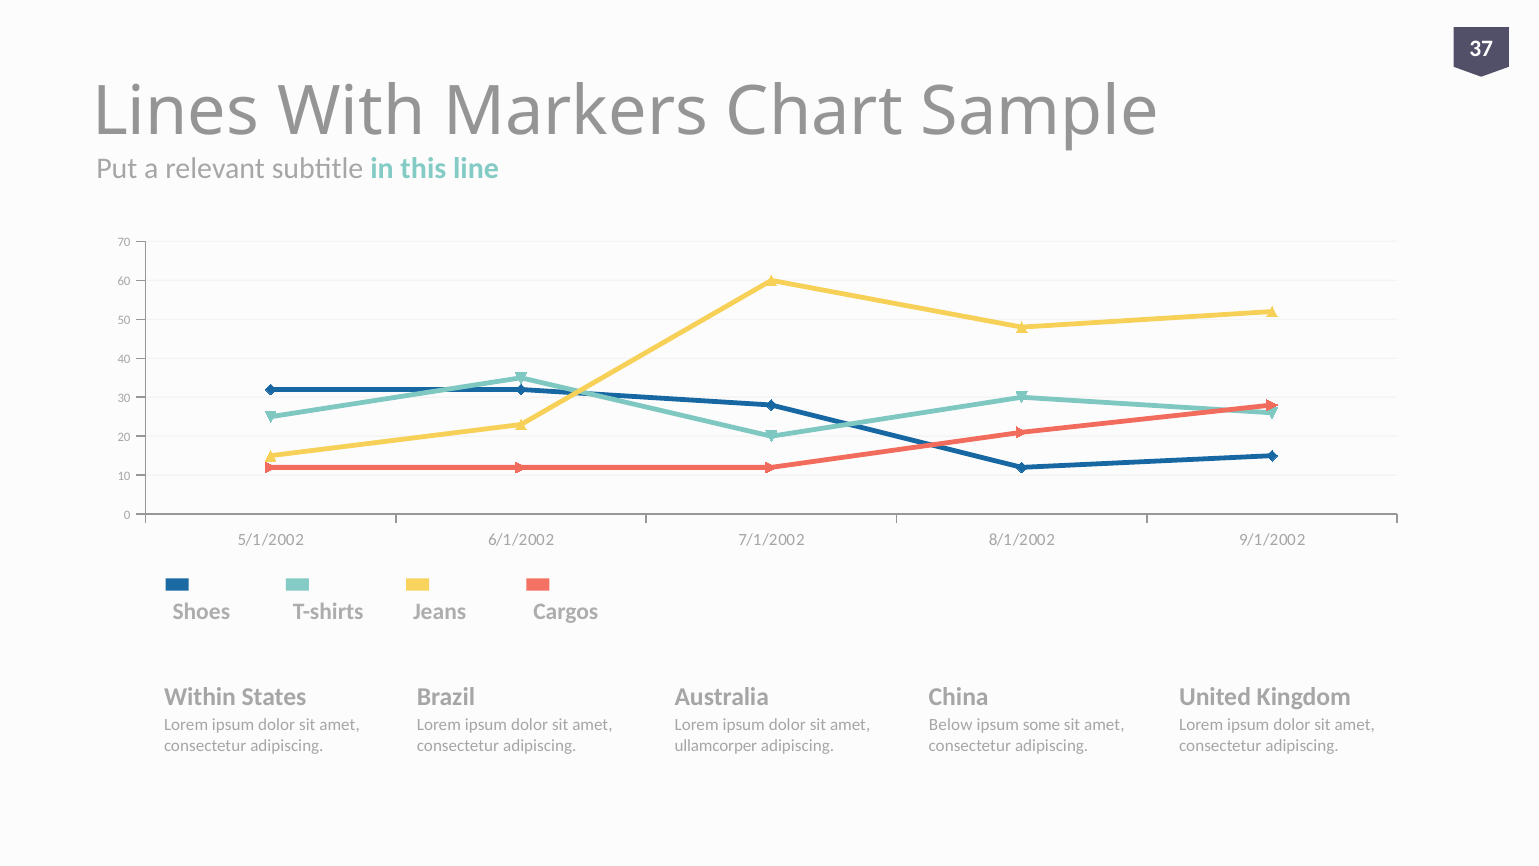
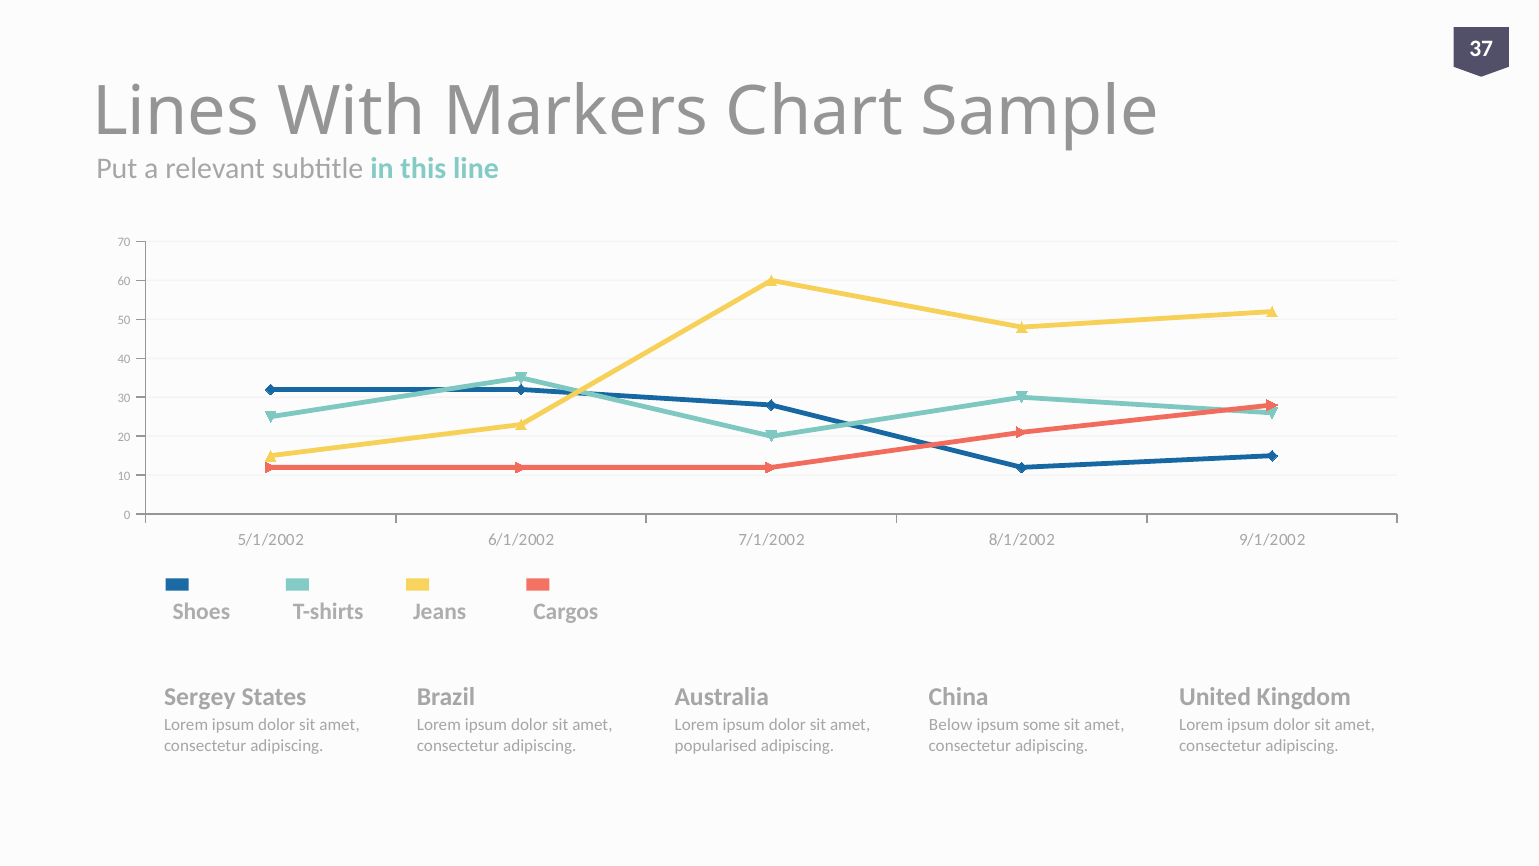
Within: Within -> Sergey (200, 696)
ullamcorper: ullamcorper -> popularised (716, 745)
